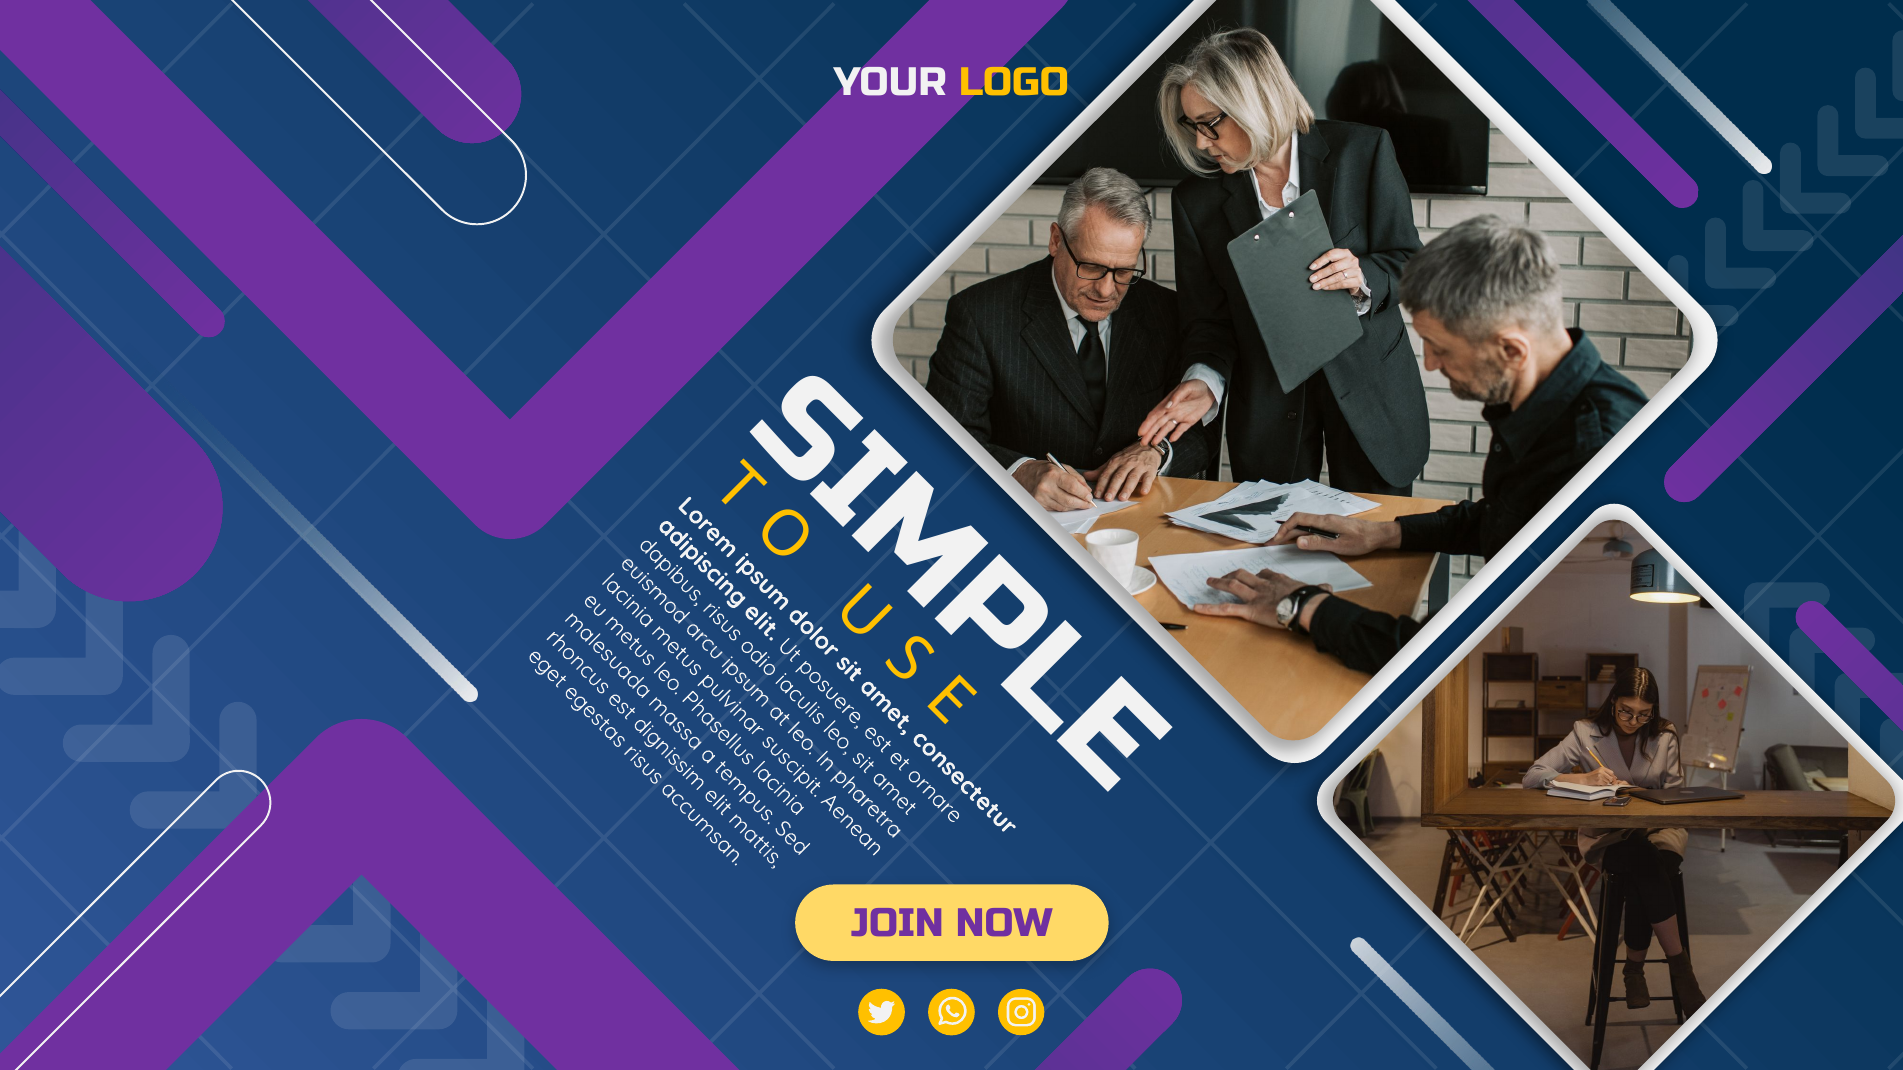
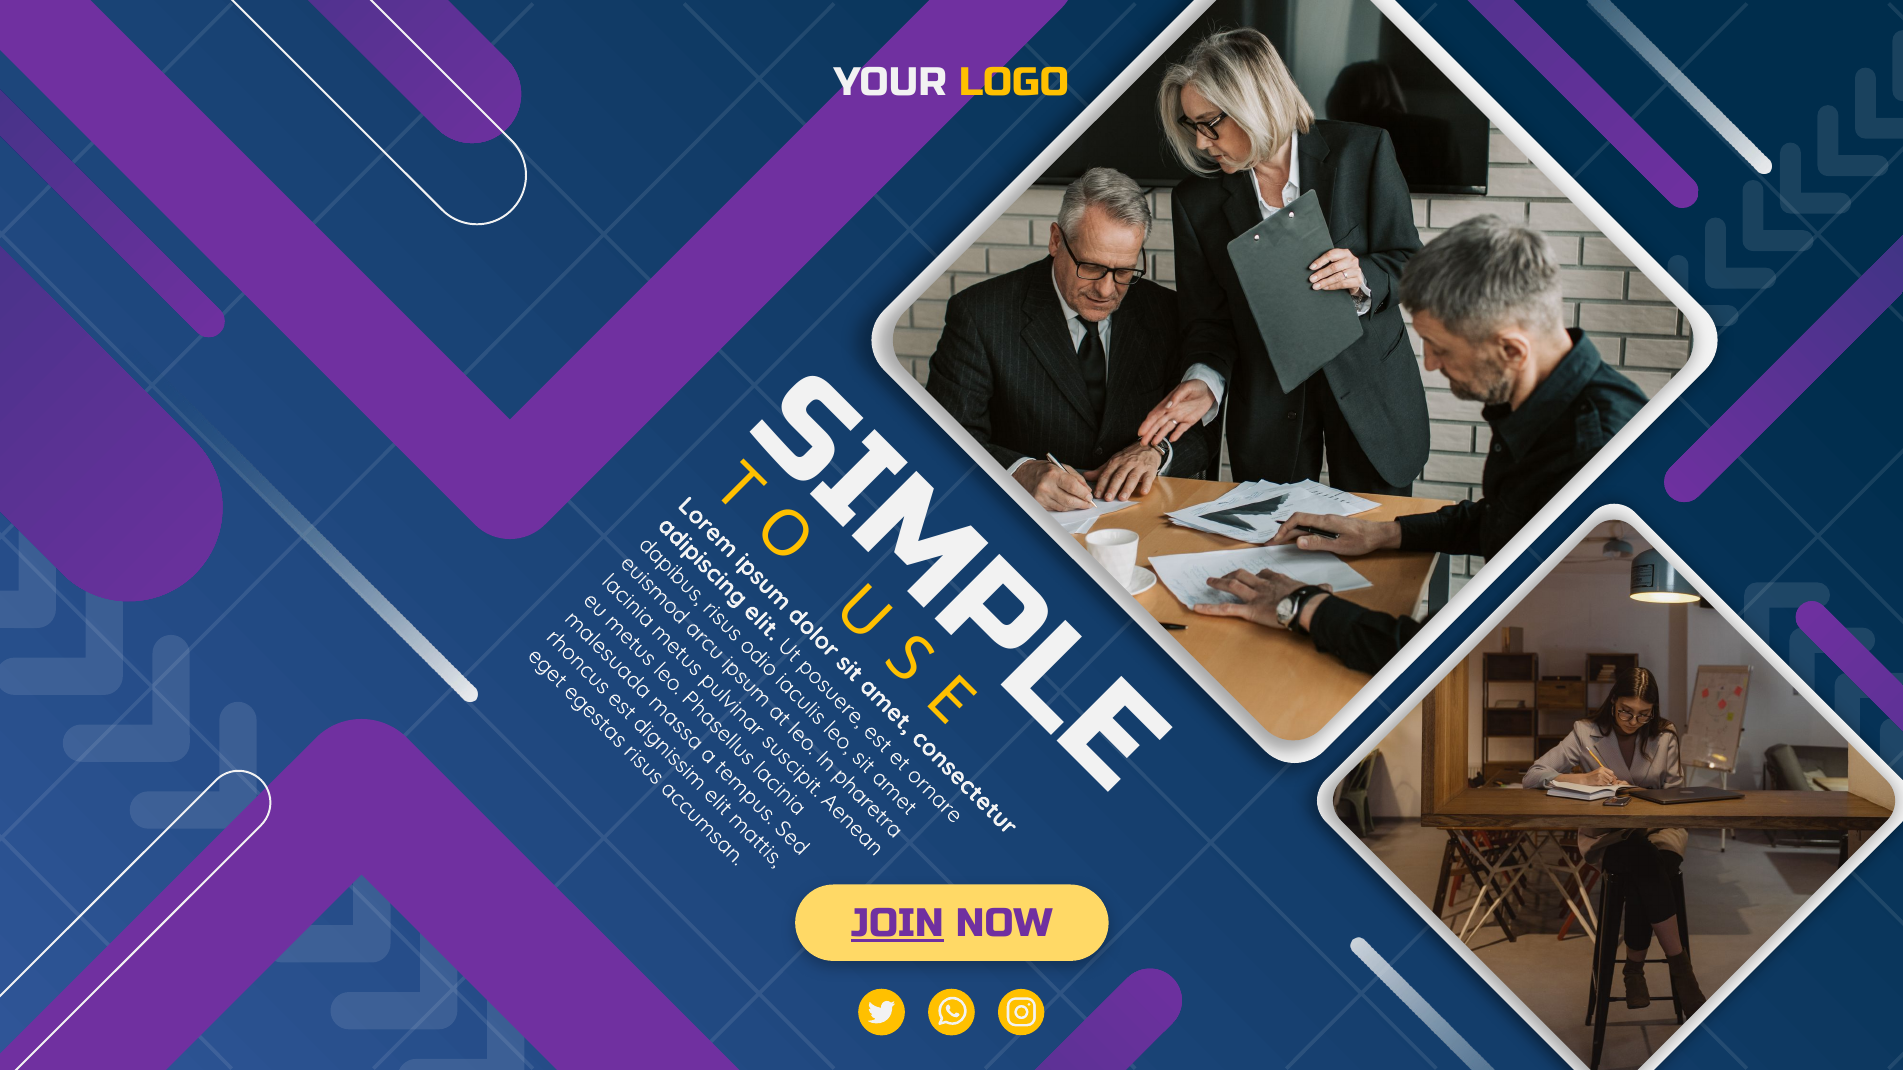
JOIN underline: none -> present (897, 924)
